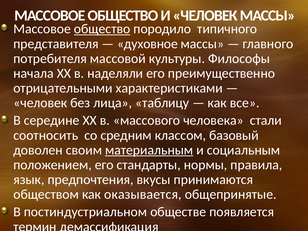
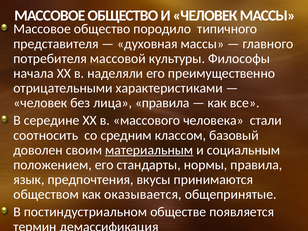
общество underline: present -> none (102, 29)
духовное: духовное -> духовная (147, 44)
лица таблицу: таблицу -> правила (162, 103)
